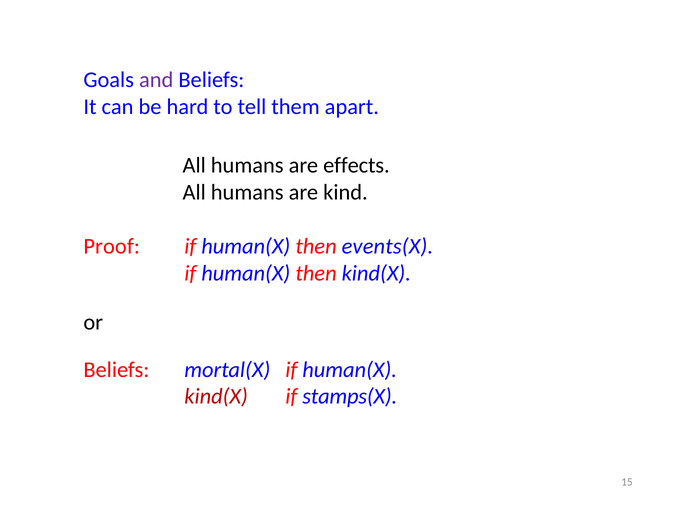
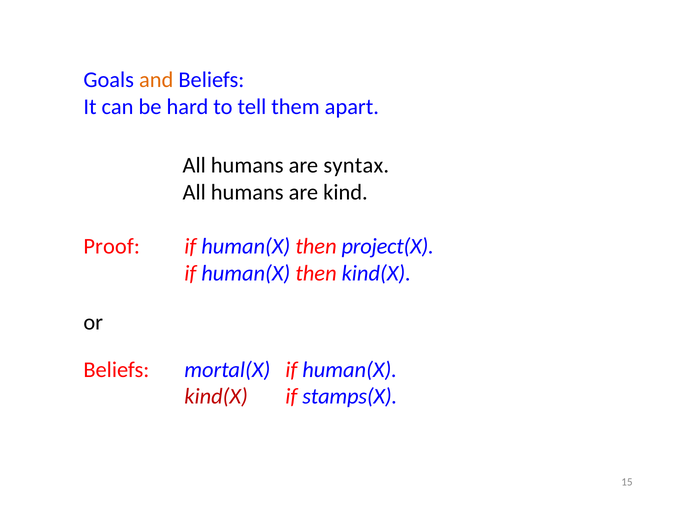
and colour: purple -> orange (156, 80)
effects: effects -> syntax (356, 165)
events(X: events(X -> project(X (388, 246)
